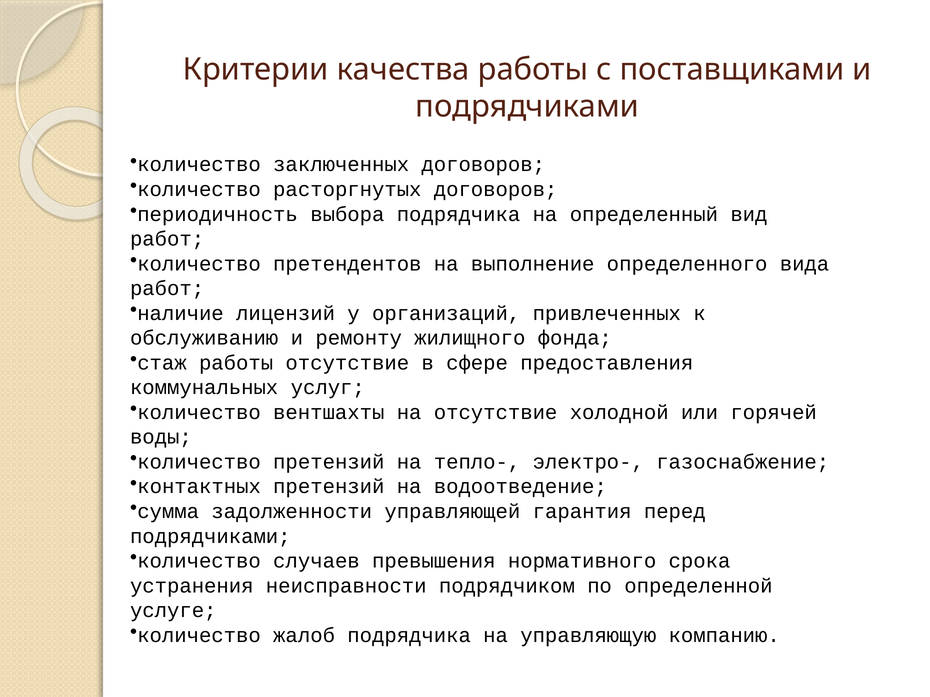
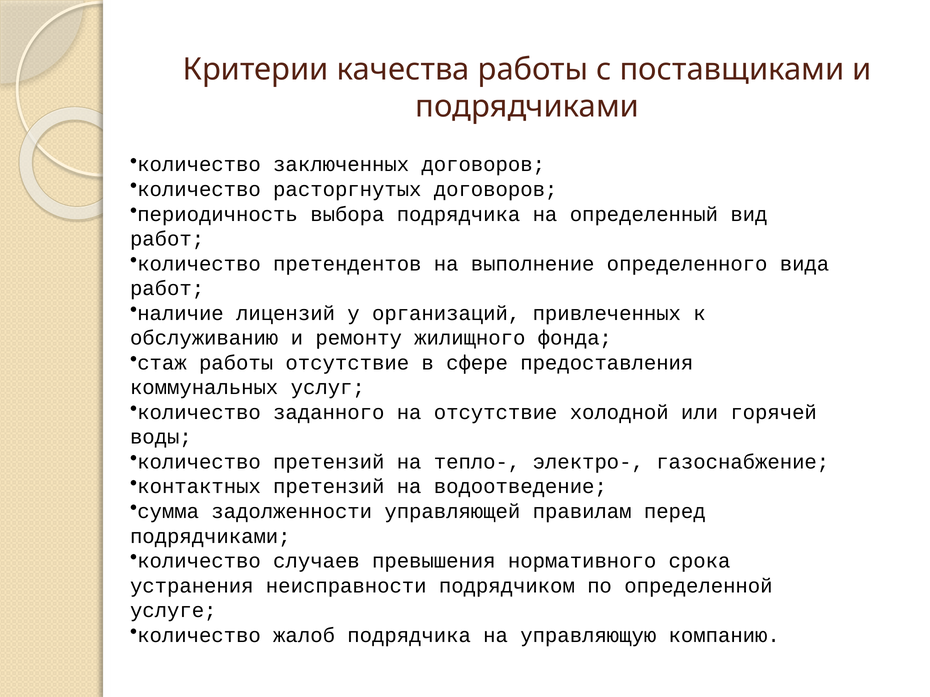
вентшахты: вентшахты -> заданного (329, 413)
гарантия: гарантия -> правилам (582, 512)
